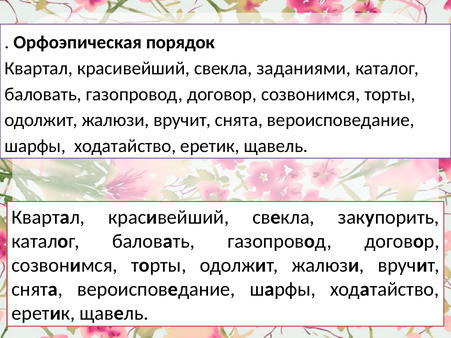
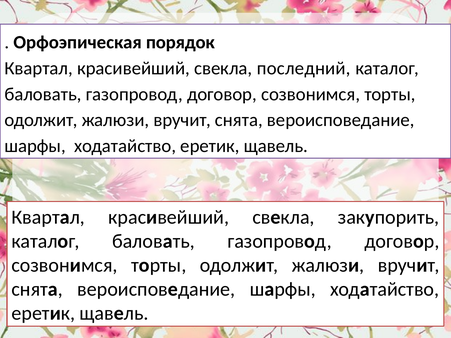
заданиями: заданиями -> последний (304, 68)
